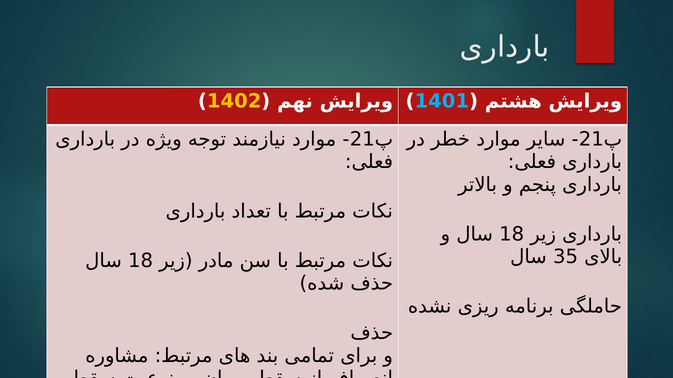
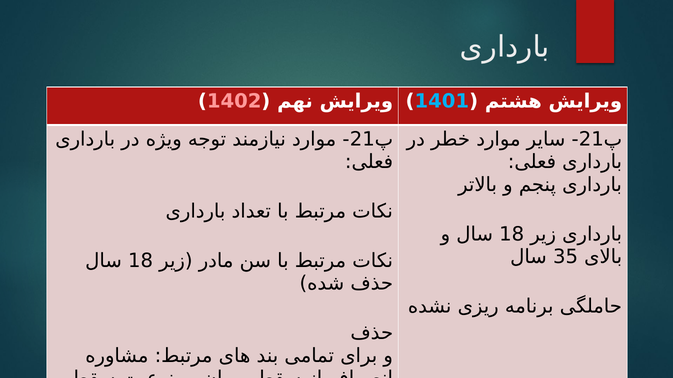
1402 colour: yellow -> pink (234, 101)
